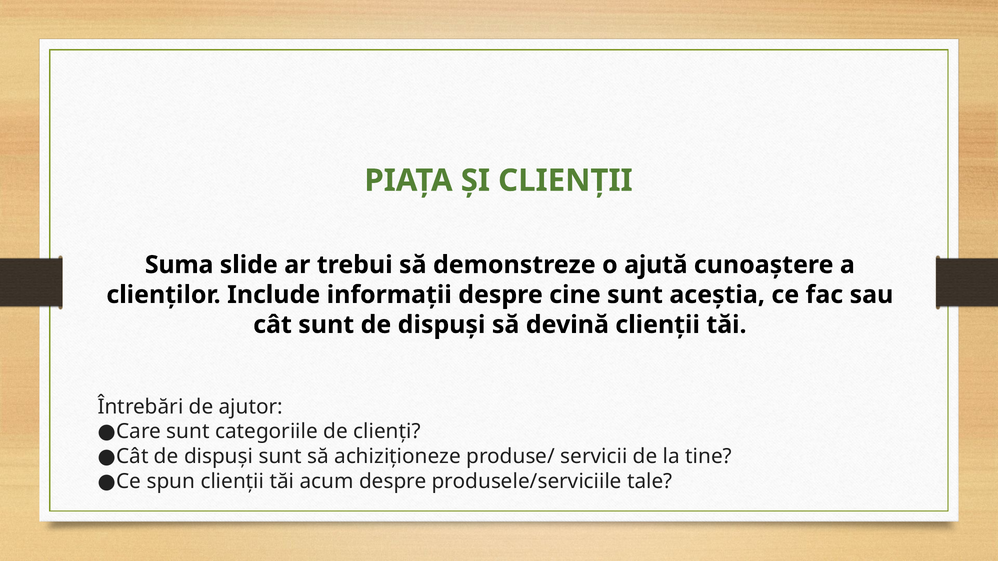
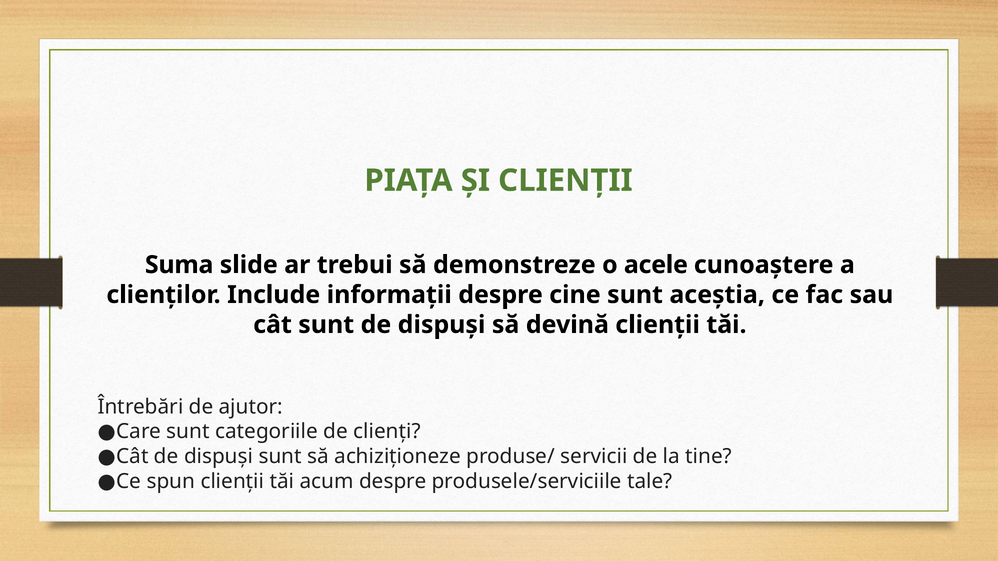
ajută: ajută -> acele (656, 265)
